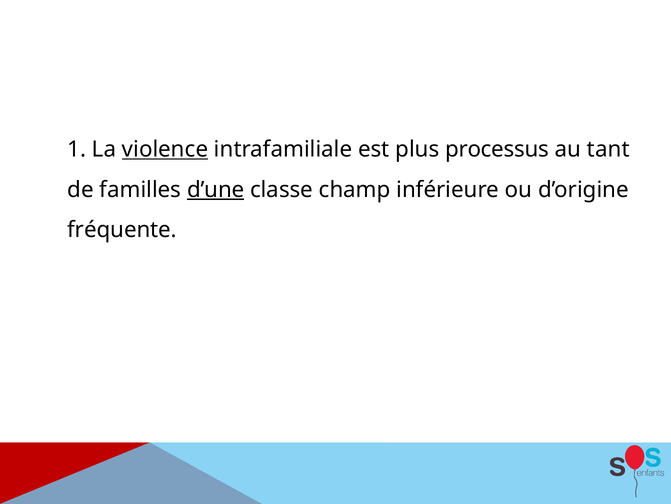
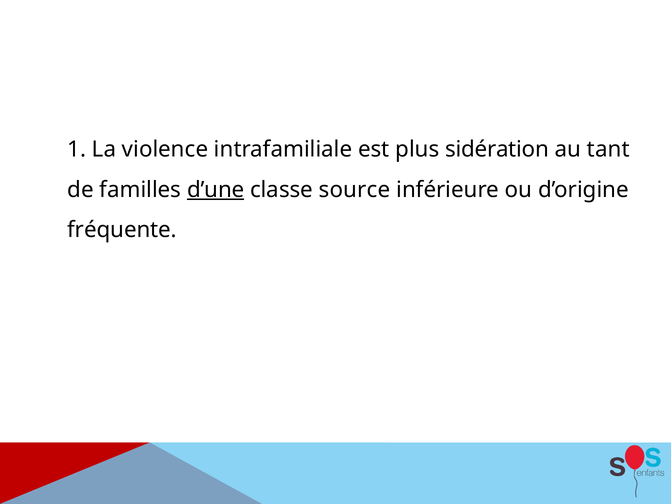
violence underline: present -> none (165, 149)
processus: processus -> sidération (497, 149)
champ: champ -> source (355, 189)
